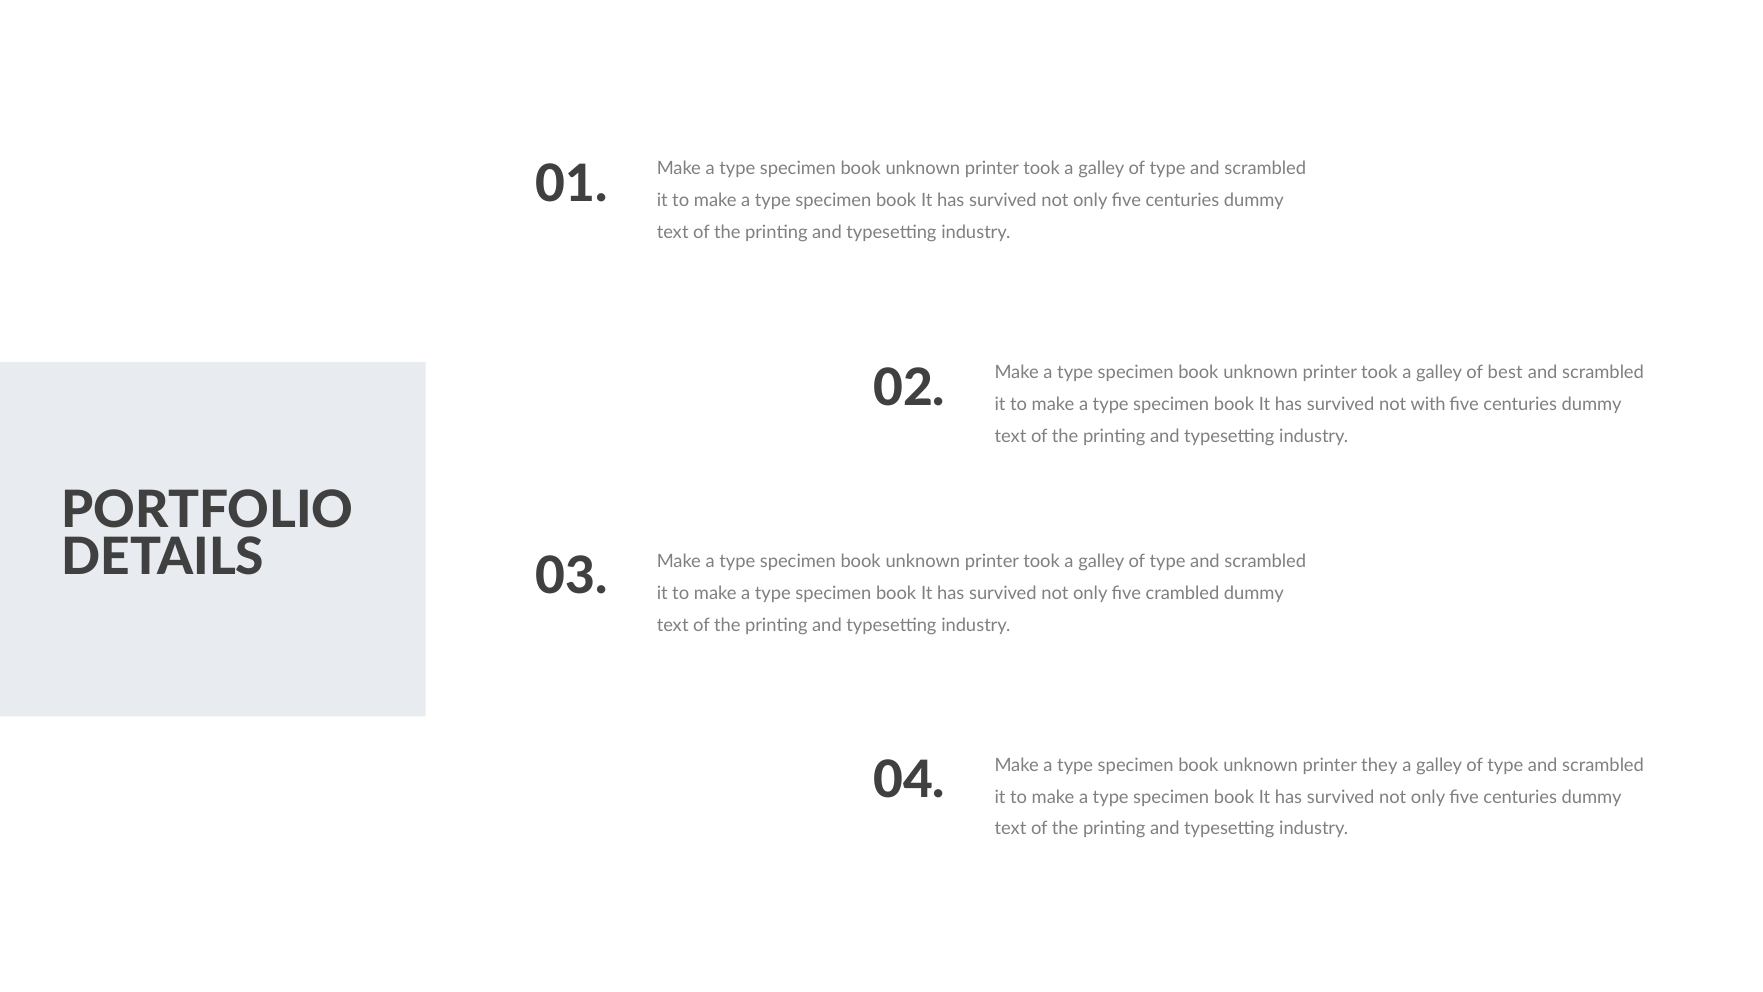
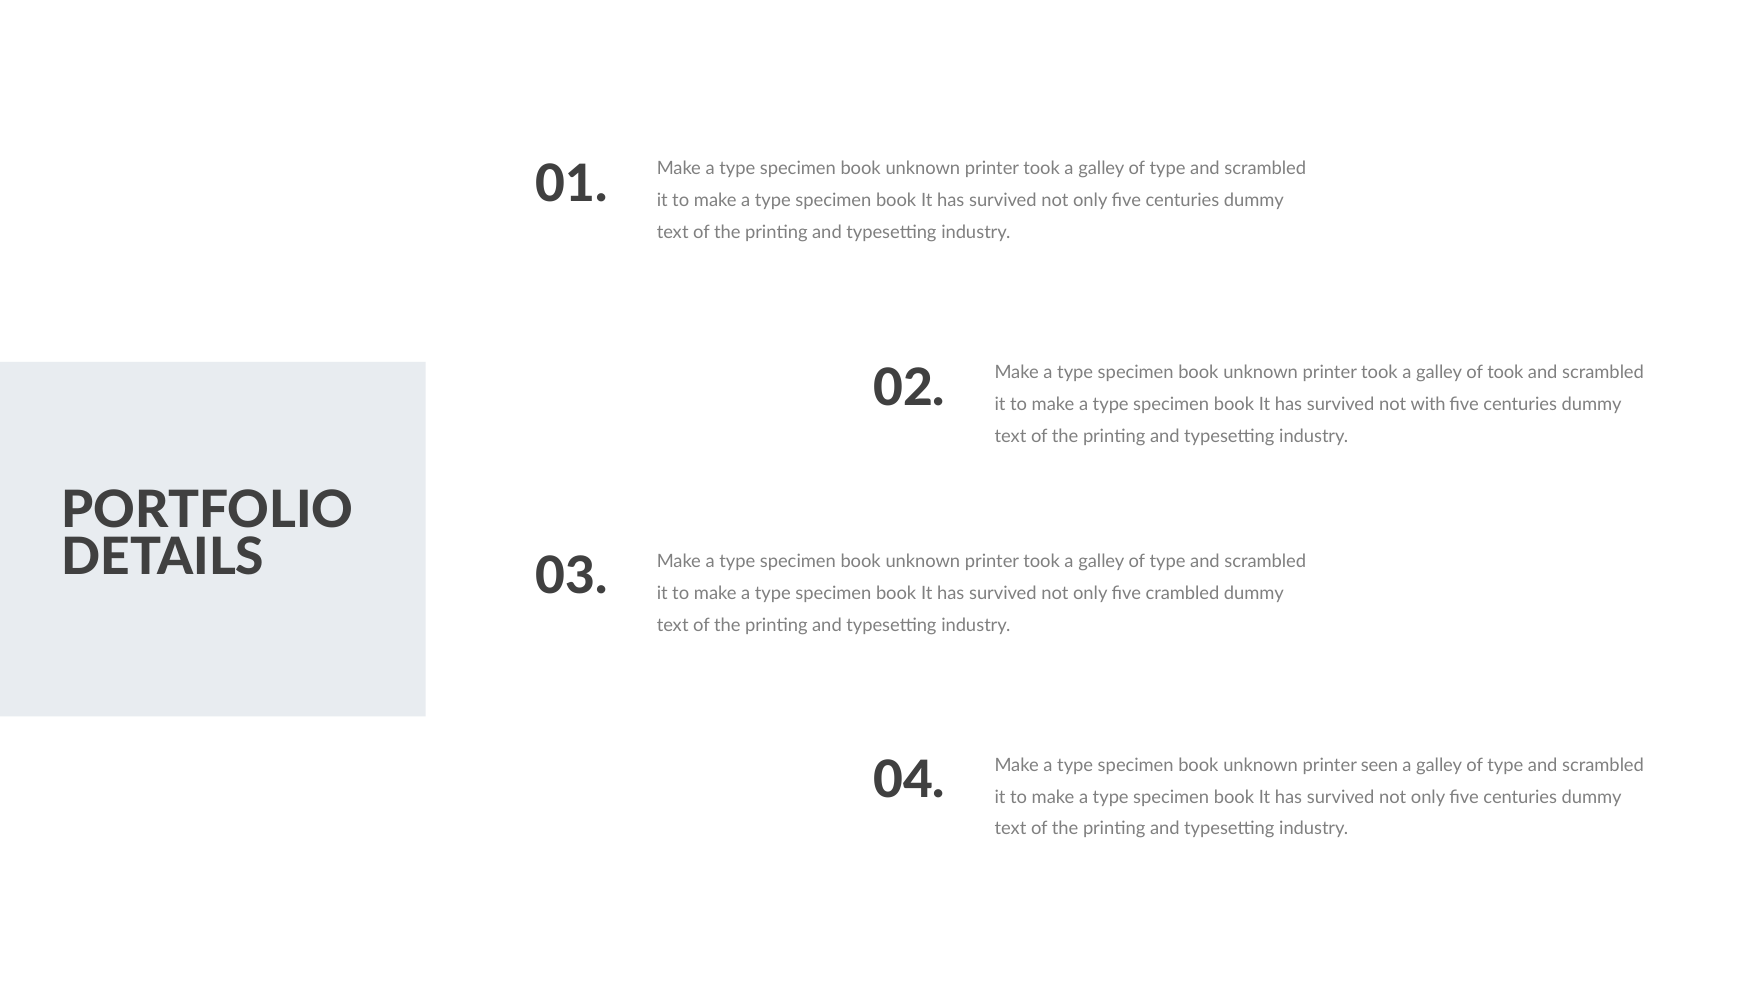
of best: best -> took (1505, 372)
they: they -> seen (1379, 765)
